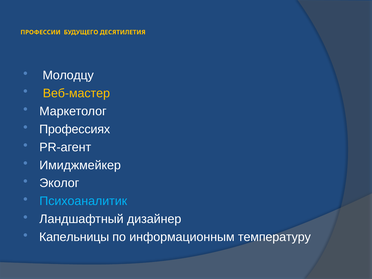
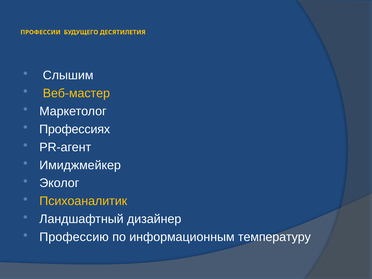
Молодцу: Молодцу -> Слышим (68, 75)
Психоаналитик colour: light blue -> yellow (83, 201)
Капельницы: Капельницы -> Профессию (74, 237)
